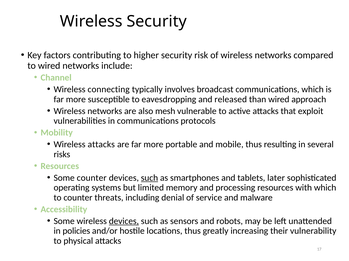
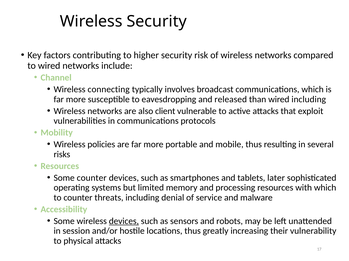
wired approach: approach -> including (309, 100)
mesh: mesh -> client (165, 111)
Wireless attacks: attacks -> policies (101, 145)
such underline: present -> none (149, 178)
policies: policies -> session (76, 232)
